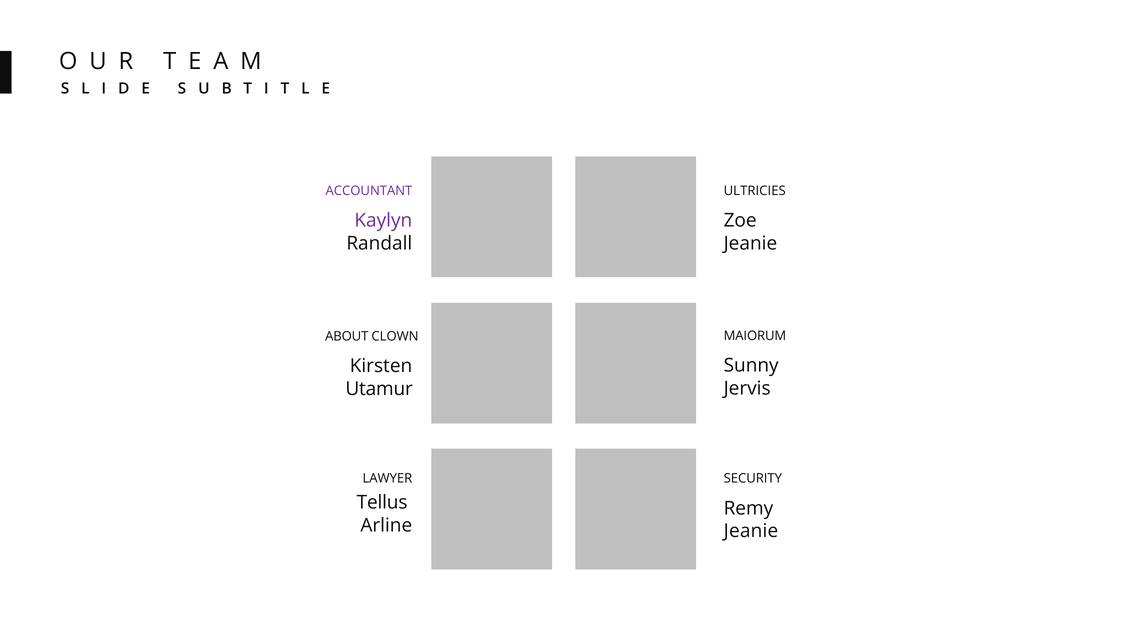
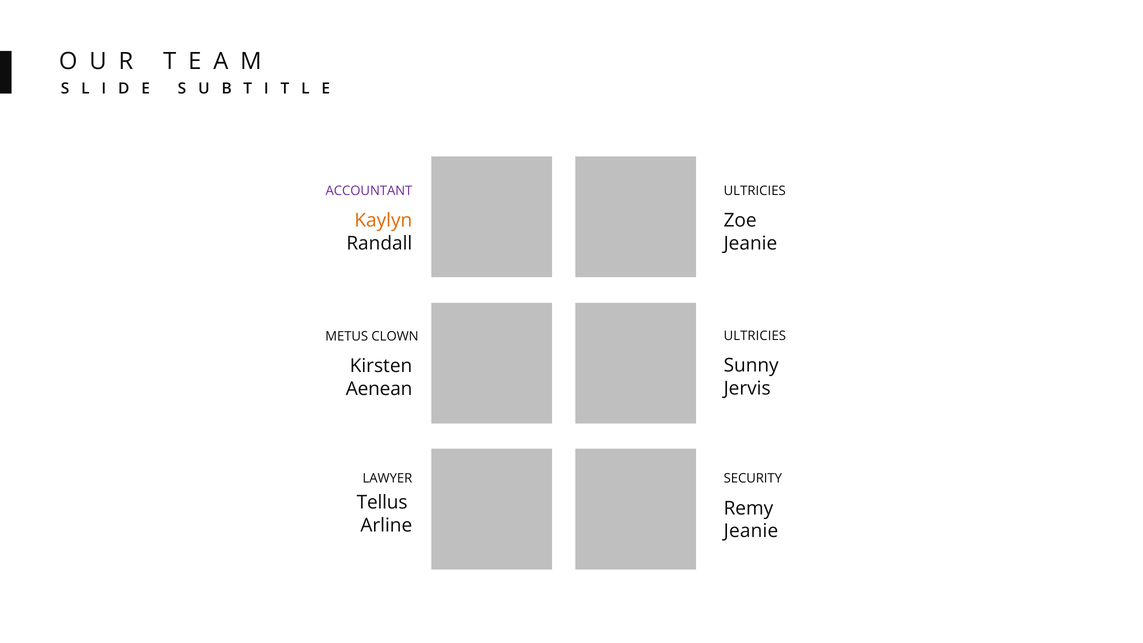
Kaylyn colour: purple -> orange (383, 221)
MAIORUM: MAIORUM -> ULTRICIES (755, 336)
ABOUT: ABOUT -> METUS (347, 336)
Utamur: Utamur -> Aenean (379, 389)
